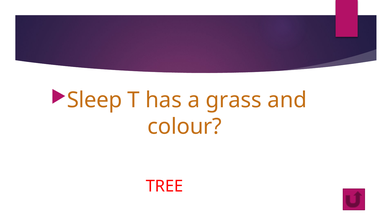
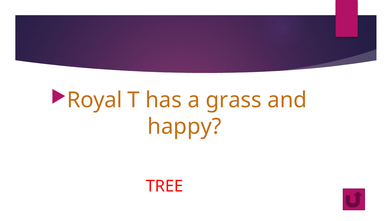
Sleep: Sleep -> Royal (95, 100)
colour: colour -> happy (184, 126)
